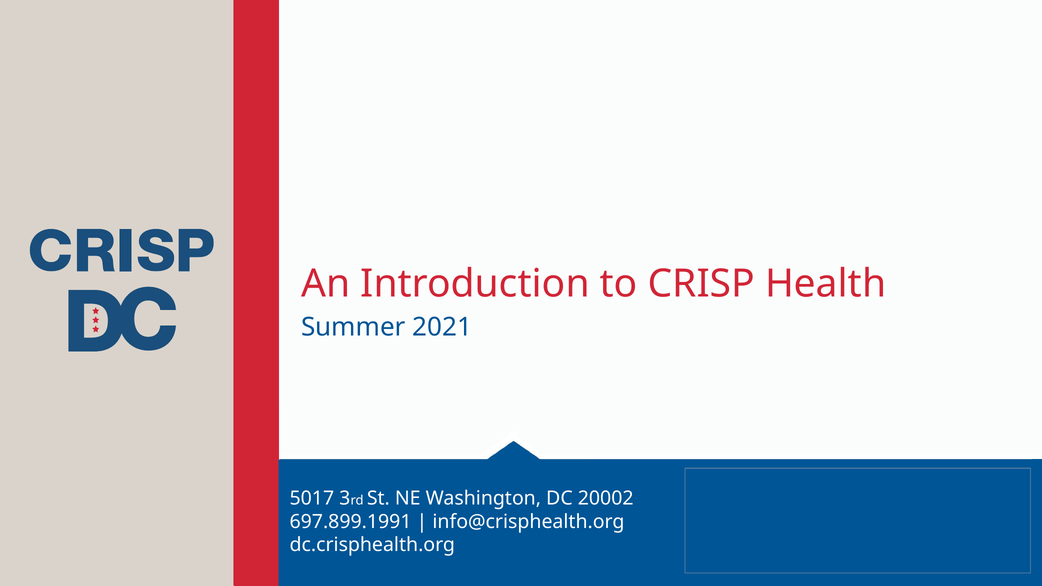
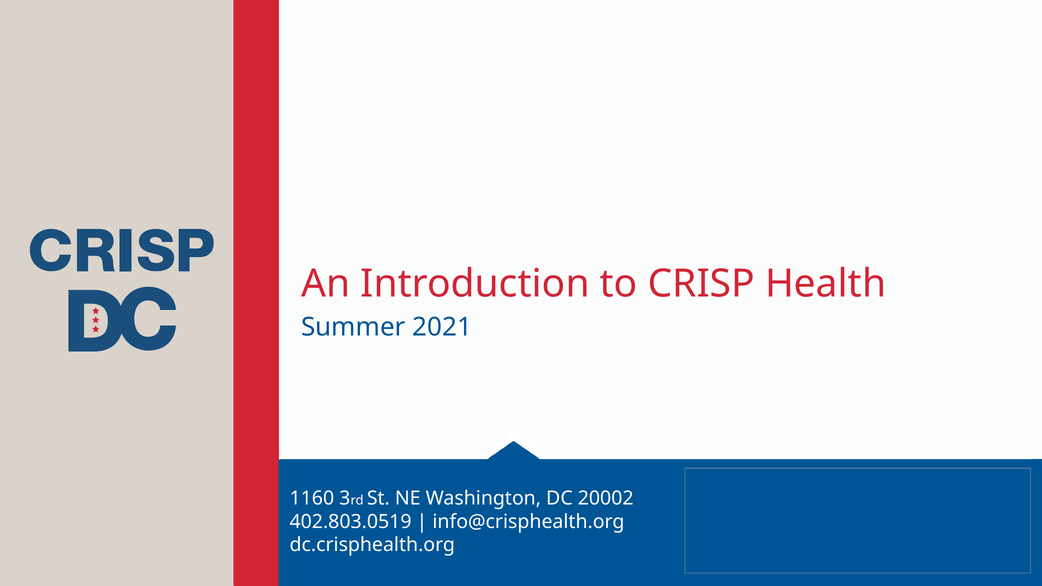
5017: 5017 -> 1160 (312, 498)
697.899.1991: 697.899.1991 -> 402.803.0519 (351, 522)
